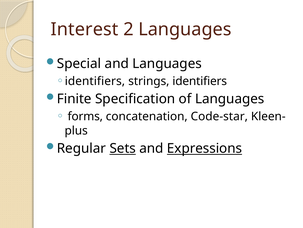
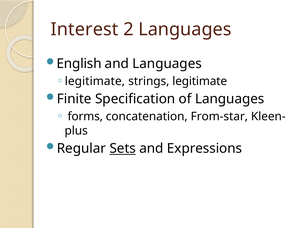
Special: Special -> English (79, 64)
identifiers: identifiers -> legitimate (95, 81)
strings identifiers: identifiers -> legitimate (200, 81)
Code-star: Code-star -> From-star (219, 116)
Expressions underline: present -> none (205, 148)
